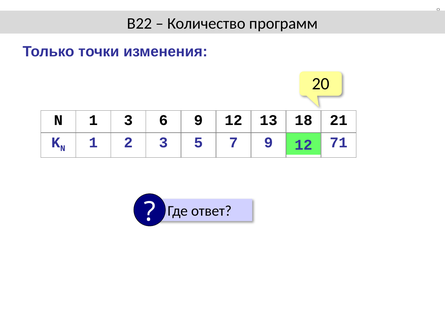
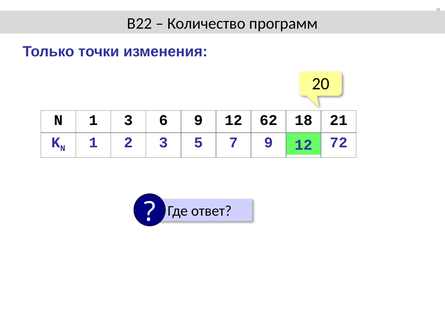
13: 13 -> 62 (269, 120)
71: 71 -> 72 (339, 142)
